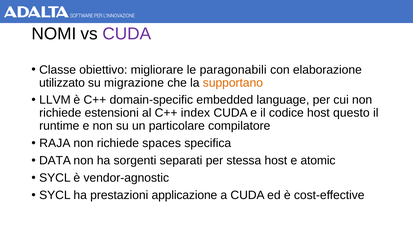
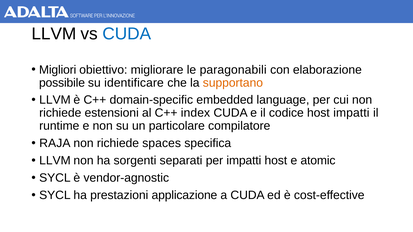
NOMI: NOMI -> LLVM (54, 34)
CUDA colour: purple -> blue (127, 34)
Classe: Classe -> Migliori (58, 70)
utilizzato: utilizzato -> possibile (62, 83)
migrazione: migrazione -> identificare (134, 83)
host questo: questo -> impatti (351, 113)
DATA: DATA -> LLVM (55, 161)
per stessa: stessa -> impatti (244, 161)
